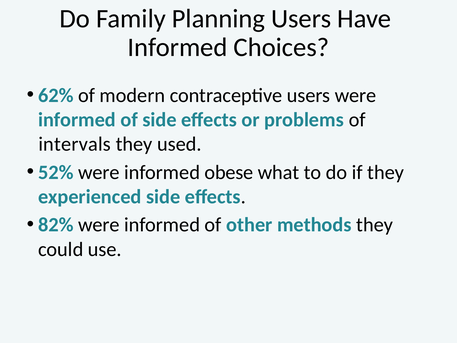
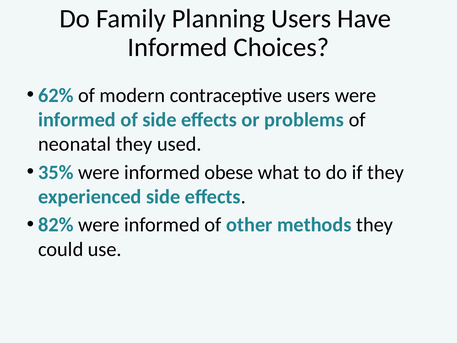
intervals: intervals -> neonatal (75, 144)
52%: 52% -> 35% (56, 172)
